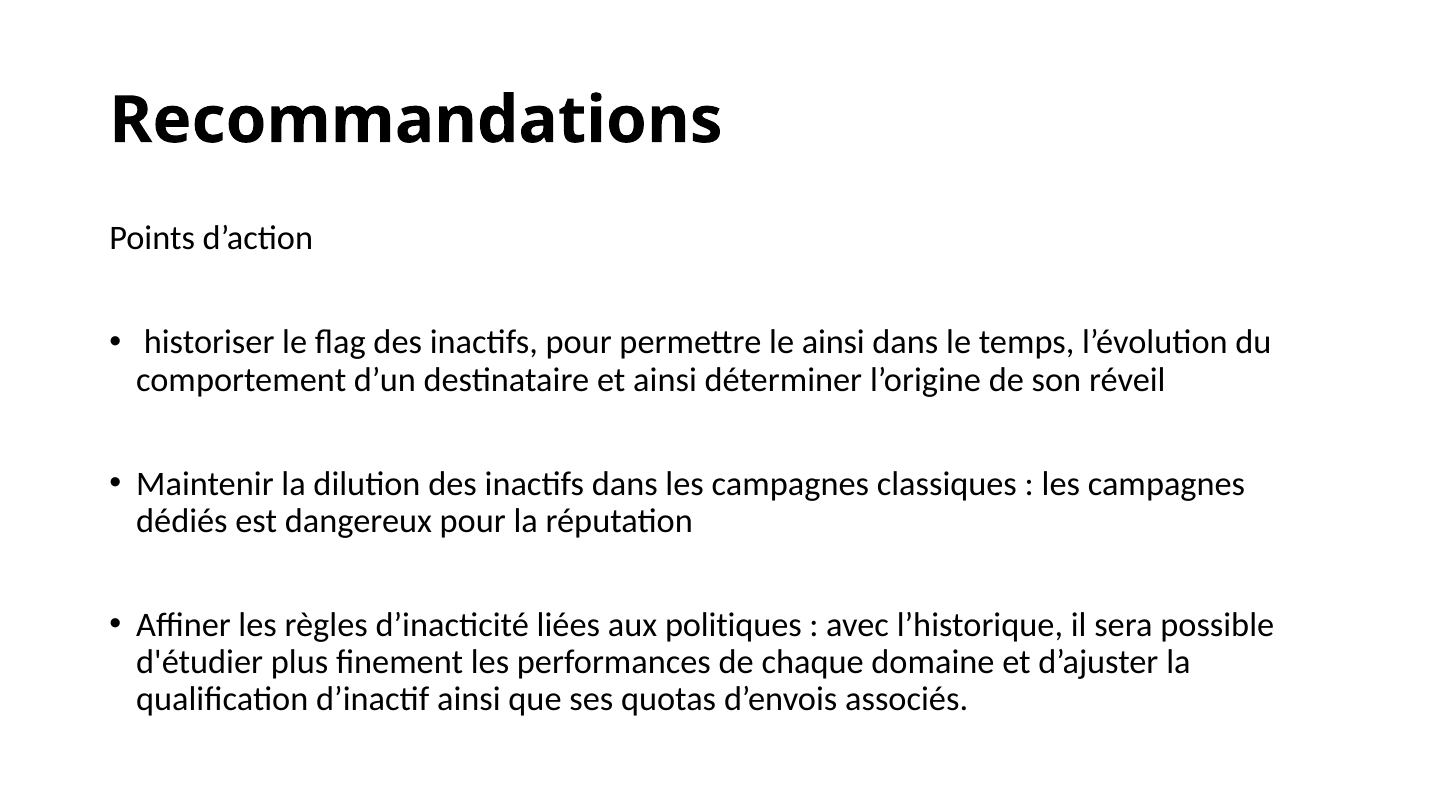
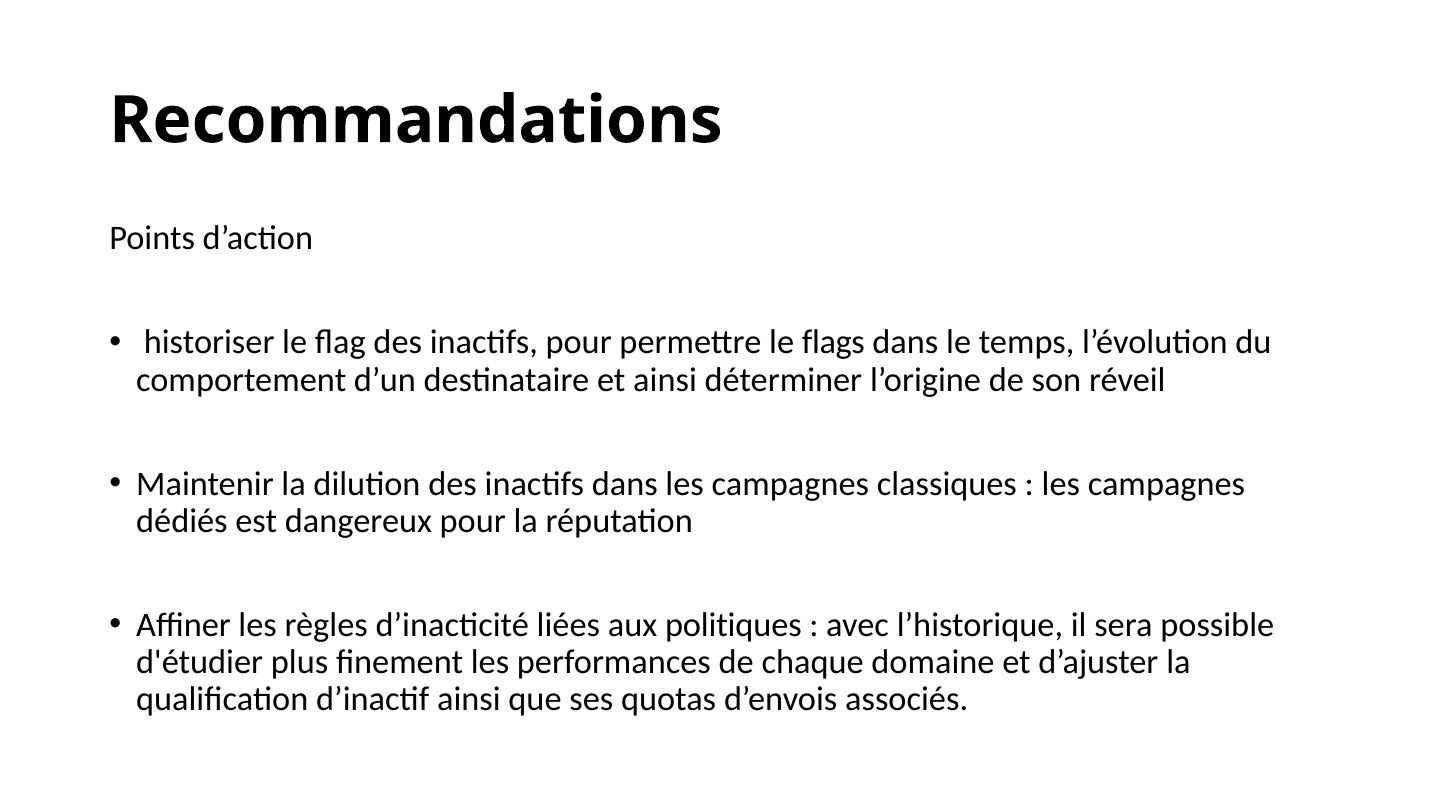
le ainsi: ainsi -> flags (833, 342)
